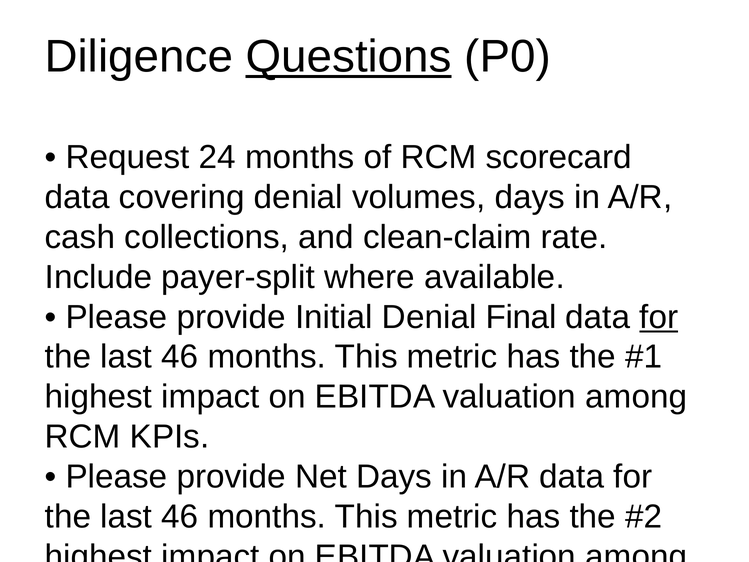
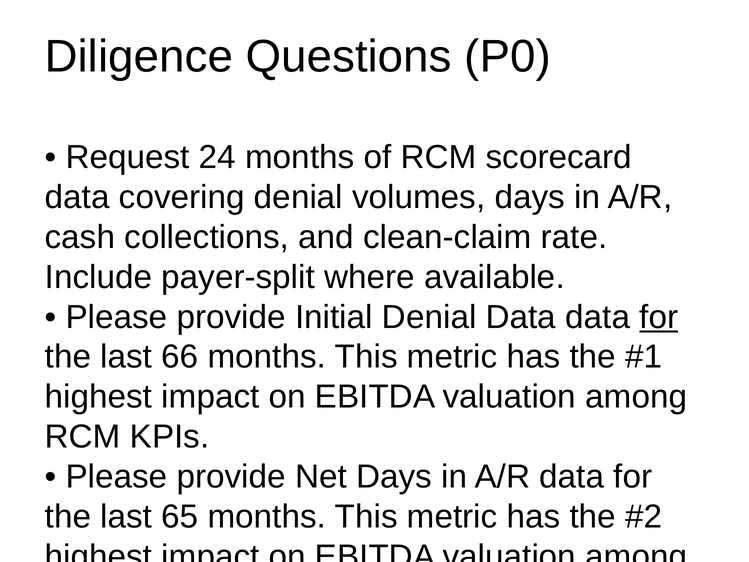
Questions underline: present -> none (349, 57)
Denial Final: Final -> Data (521, 317)
46: 46 -> 66 (180, 357)
46: 46 -> 65 (180, 517)
